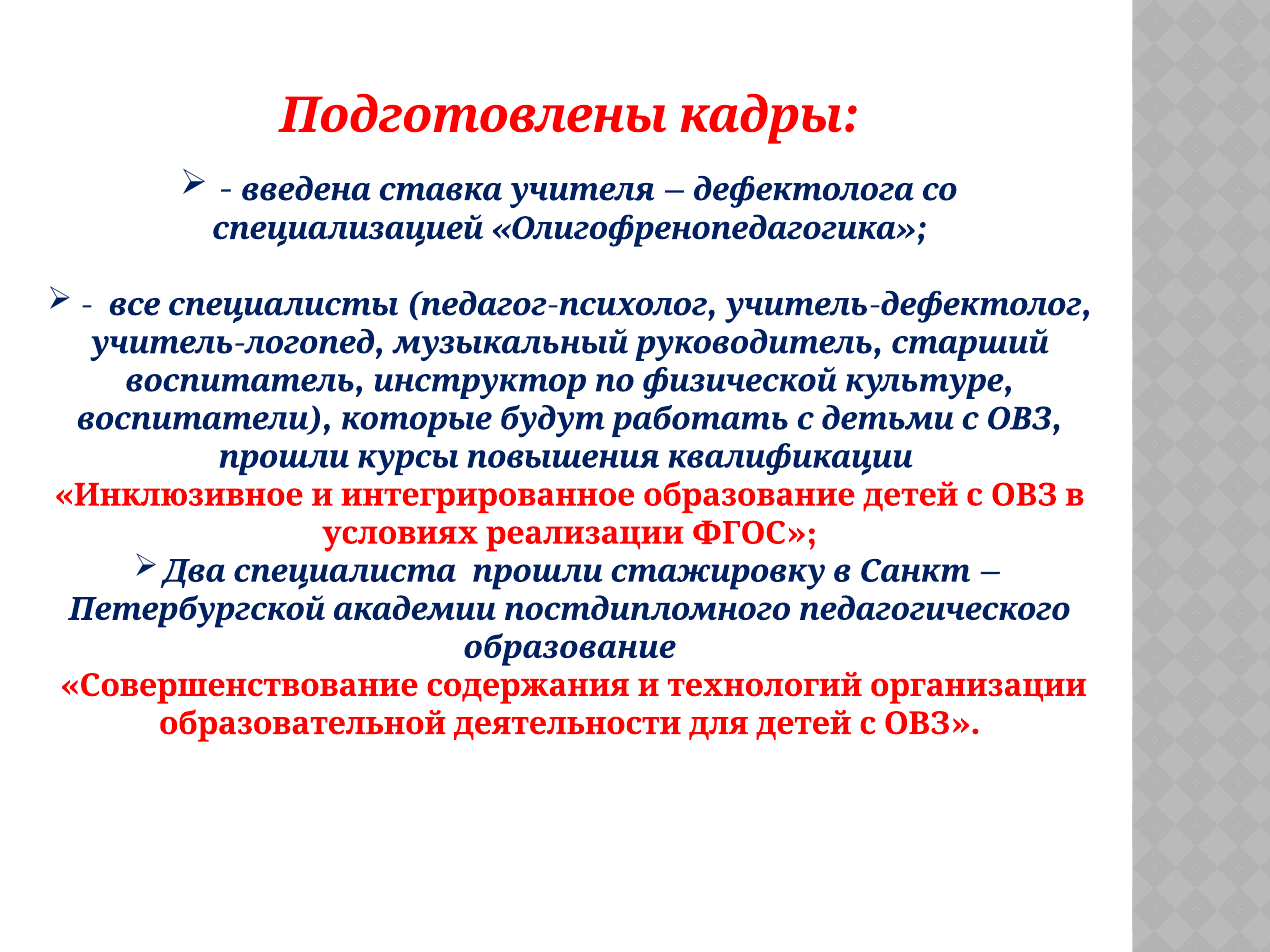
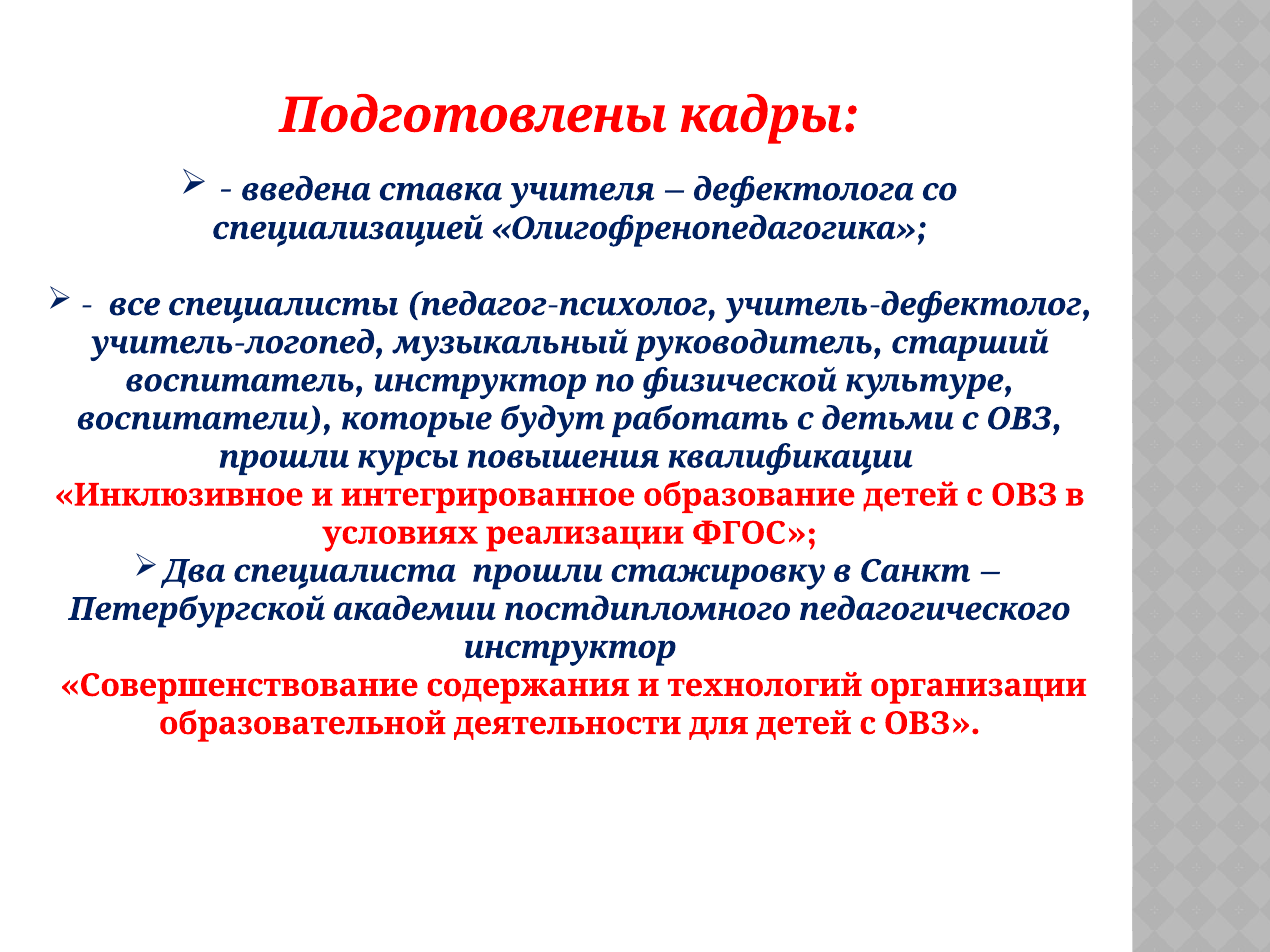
образование: образование -> инструктор (570, 648)
